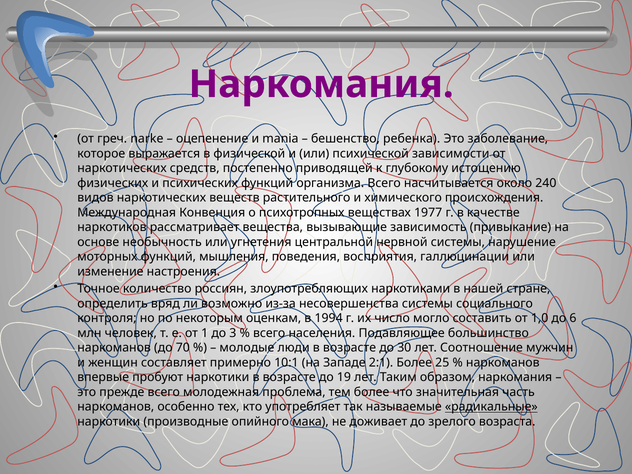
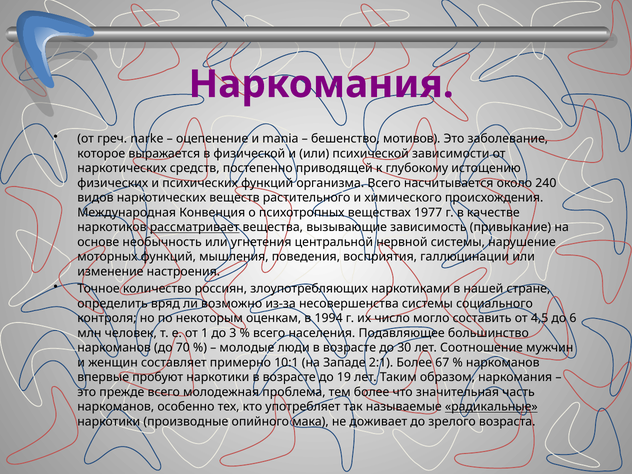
ребенка: ребенка -> мотивов (412, 139)
рассматривает underline: none -> present (195, 227)
1,0: 1,0 -> 4,5 (540, 318)
25: 25 -> 67 (442, 363)
